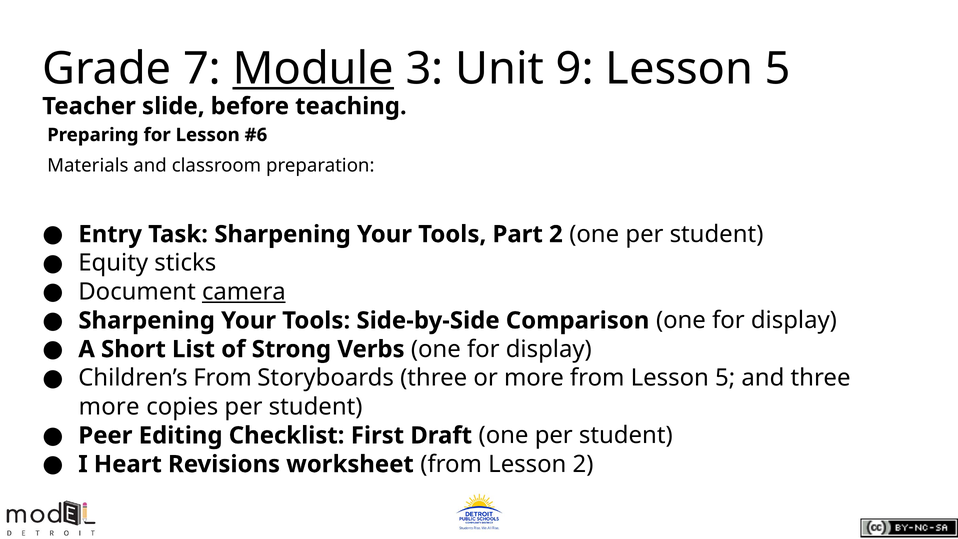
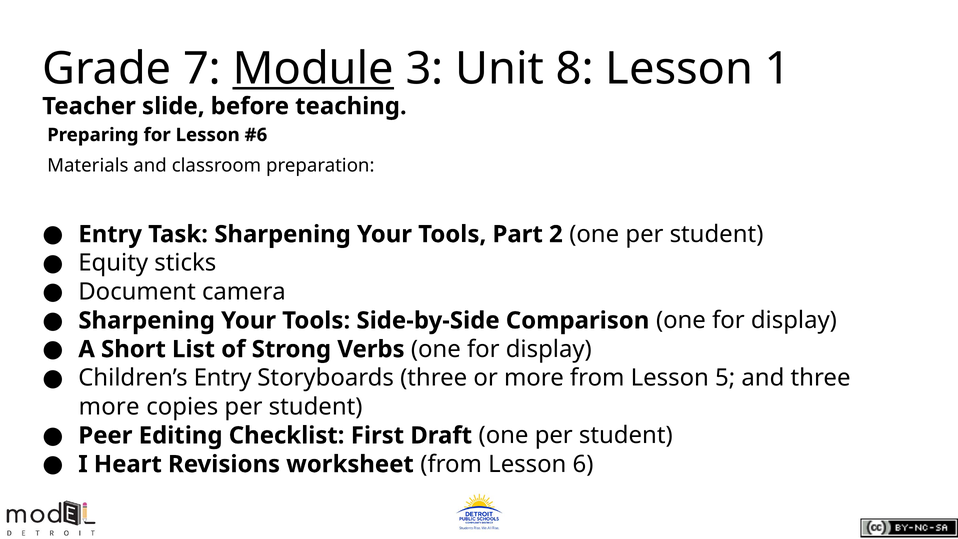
9: 9 -> 8 (575, 69)
5: 5 -> 1 (778, 69)
camera underline: present -> none (244, 292)
Children’s From: From -> Entry (223, 378)
Lesson 2: 2 -> 6 (583, 464)
